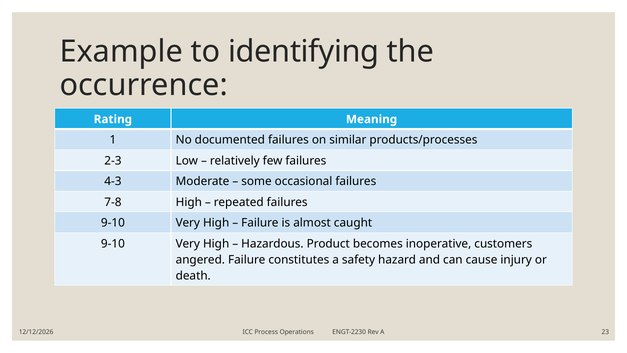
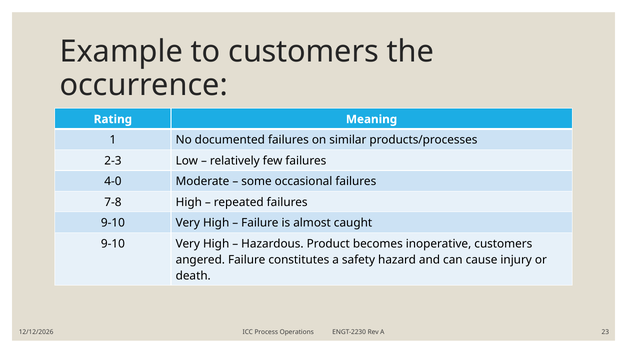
to identifying: identifying -> customers (304, 52)
4-3: 4-3 -> 4-0 (113, 181)
